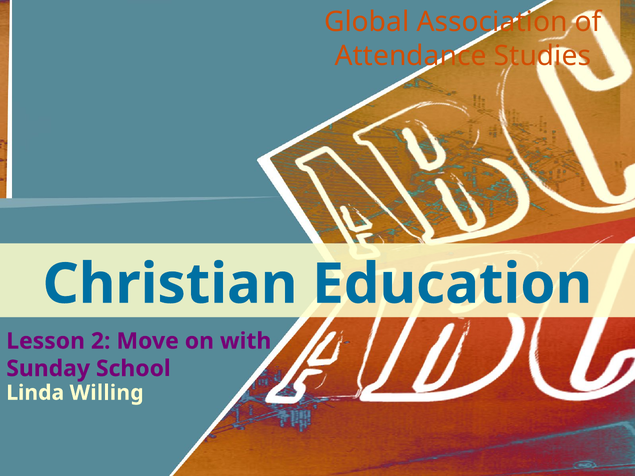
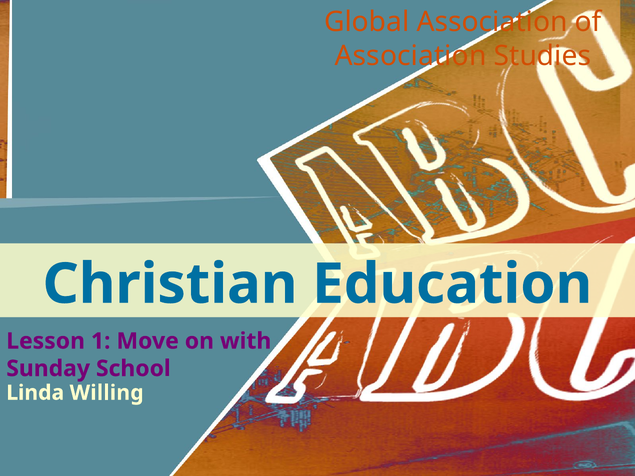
Attendance: Attendance -> Association (411, 56)
2: 2 -> 1 (101, 341)
